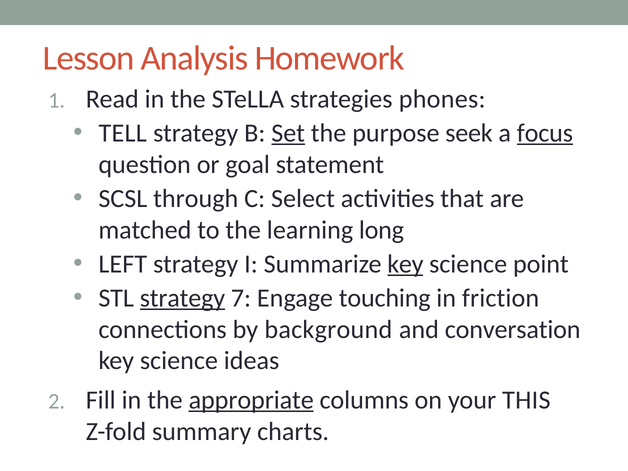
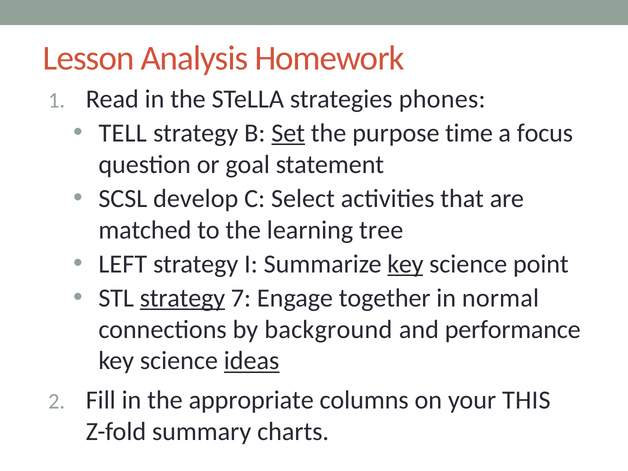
seek: seek -> time (469, 133)
focus underline: present -> none (545, 133)
through: through -> develop (196, 199)
long: long -> tree (381, 230)
touching: touching -> together (385, 298)
friction: friction -> normal (501, 298)
conversation: conversation -> performance (513, 329)
ideas underline: none -> present (252, 361)
appropriate underline: present -> none (251, 400)
